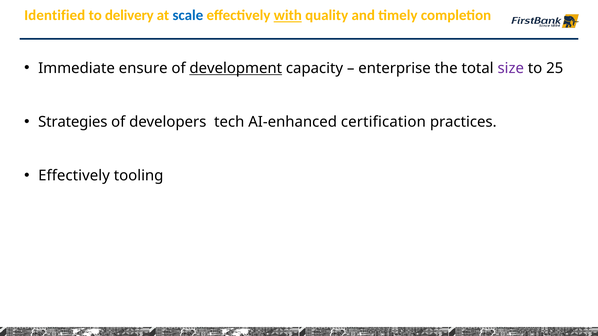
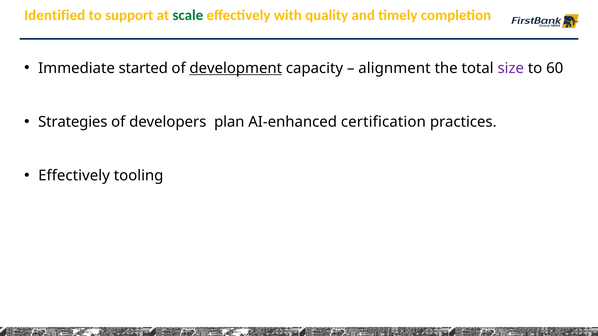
delivery: delivery -> support (129, 15)
scale colour: blue -> green (188, 15)
with underline: present -> none (288, 15)
ensure: ensure -> started (143, 68)
enterprise: enterprise -> alignment (394, 68)
25: 25 -> 60 (555, 68)
tech: tech -> plan (229, 122)
